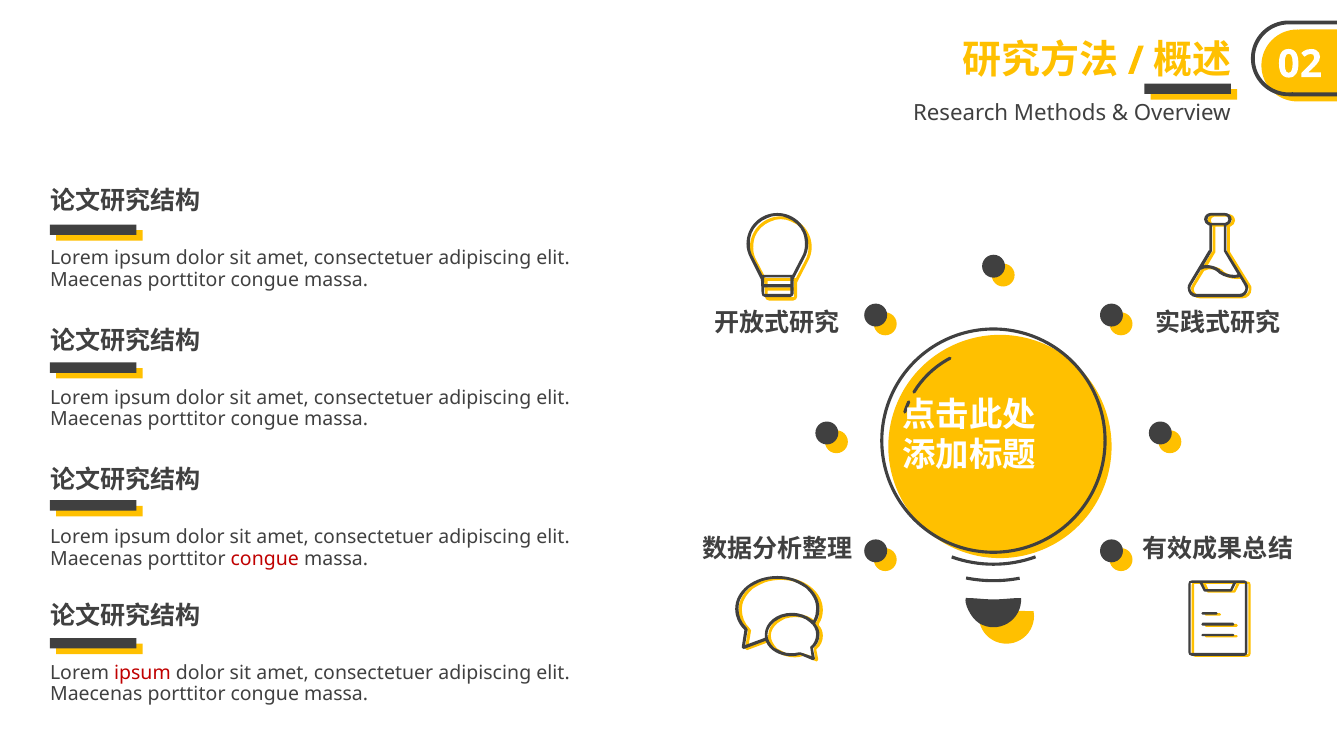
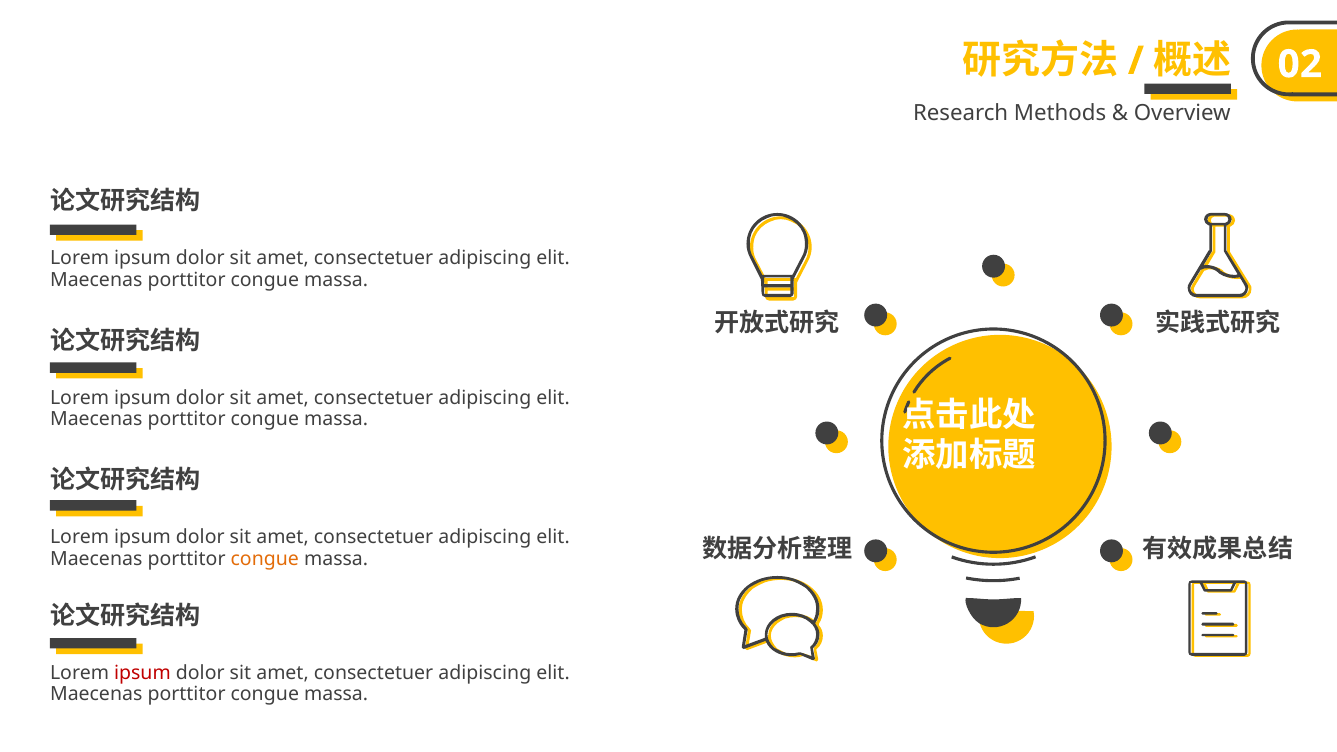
congue colour: red -> orange (265, 559)
